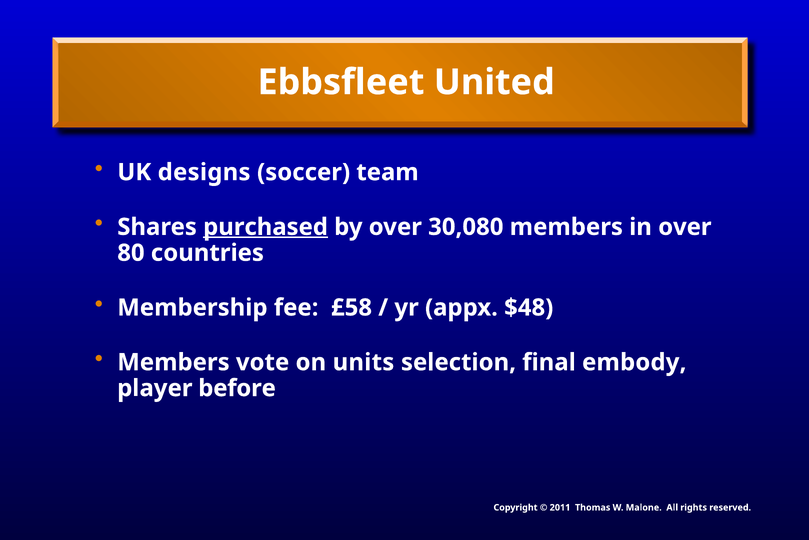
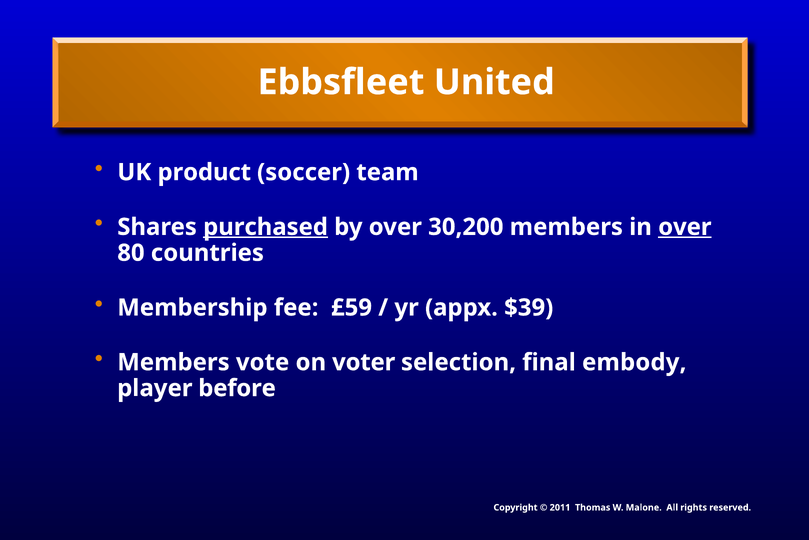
designs: designs -> product (204, 172)
30,080: 30,080 -> 30,200 (466, 227)
over underline: none -> present (685, 227)
£58: £58 -> £59 (351, 307)
$48: $48 -> $39 (529, 307)
units: units -> voter (364, 362)
